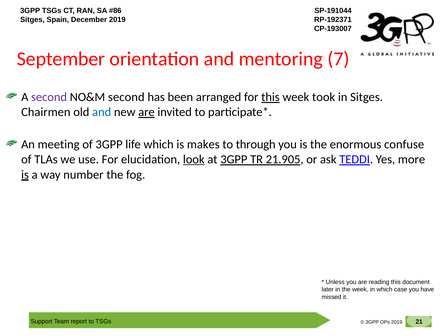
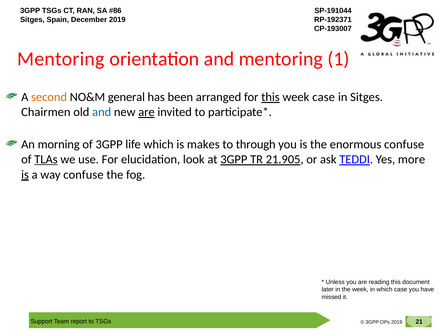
September: September -> Mentoring (61, 59)
7: 7 -> 1 (338, 59)
second colour: purple -> orange (49, 97)
NO&M second: second -> general (126, 97)
week took: took -> case (324, 97)
meeting: meeting -> morning (59, 144)
TLAs underline: none -> present (46, 159)
look underline: present -> none (194, 159)
way number: number -> confuse (83, 174)
